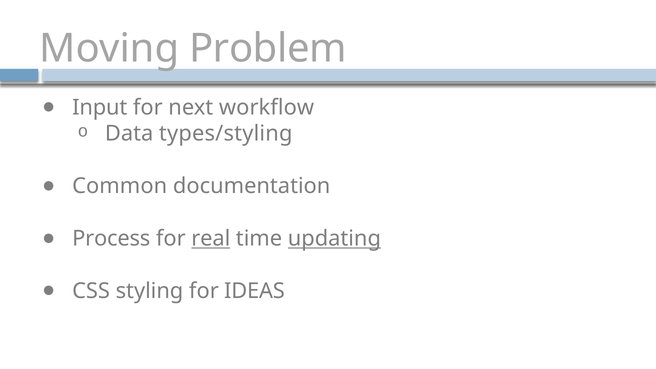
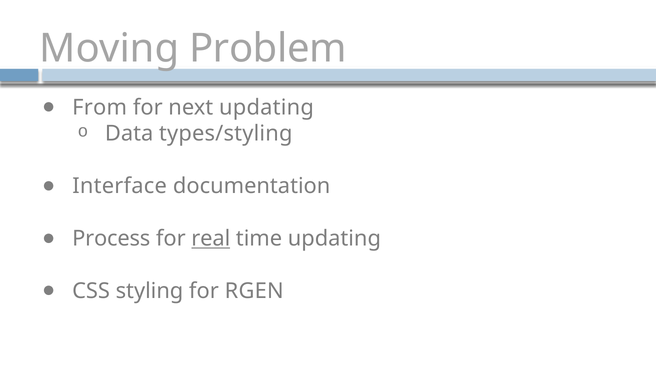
Input: Input -> From (100, 107)
next workflow: workflow -> updating (266, 107)
Common: Common -> Interface (120, 186)
updating underline: present -> none (334, 239)
IDEAS: IDEAS -> RGEN (254, 291)
